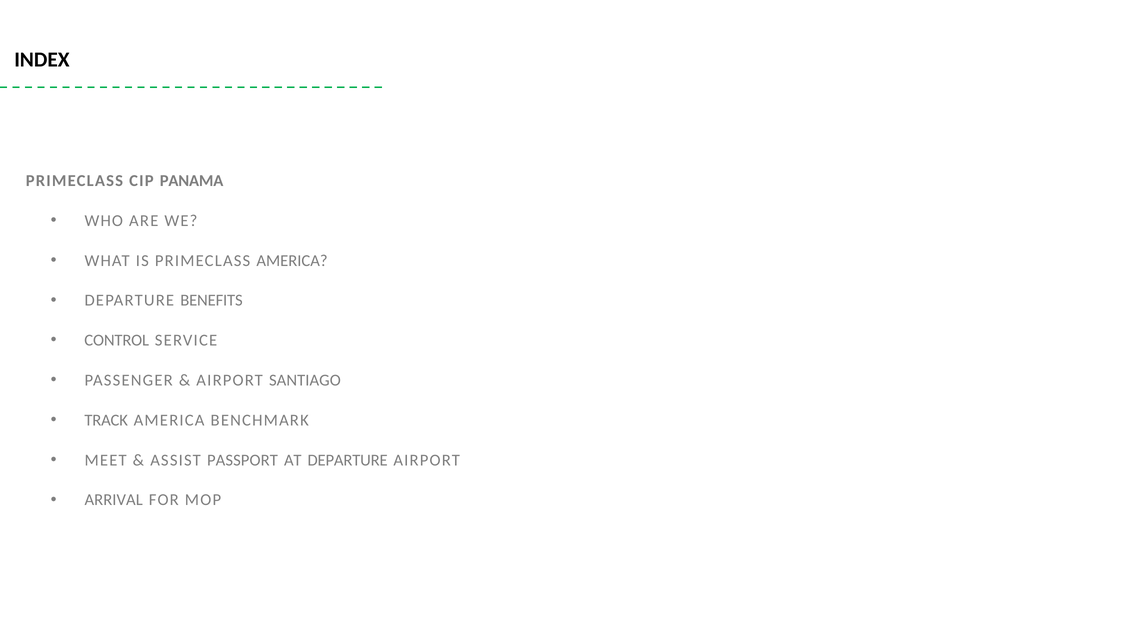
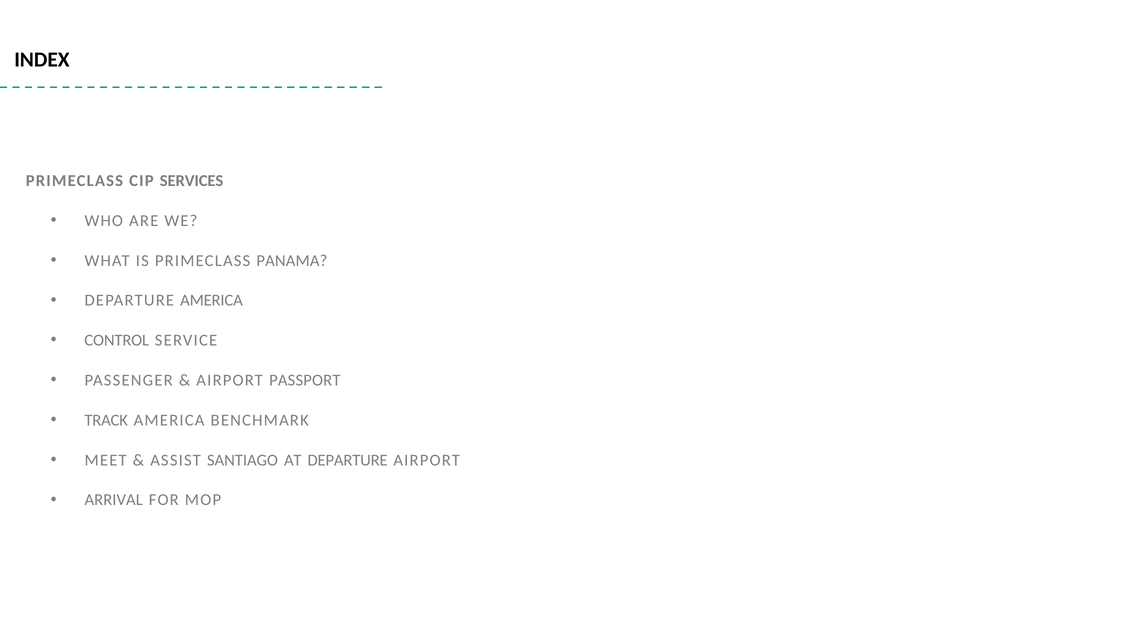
PANAMA: PANAMA -> SERVICES (192, 181)
PRIMECLASS AMERICA: AMERICA -> PANAMA (292, 261)
DEPARTURE BENEFITS: BENEFITS -> AMERICA (211, 301)
SANTIAGO: SANTIAGO -> PASSPORT (305, 380)
PASSPORT: PASSPORT -> SANTIAGO (243, 460)
